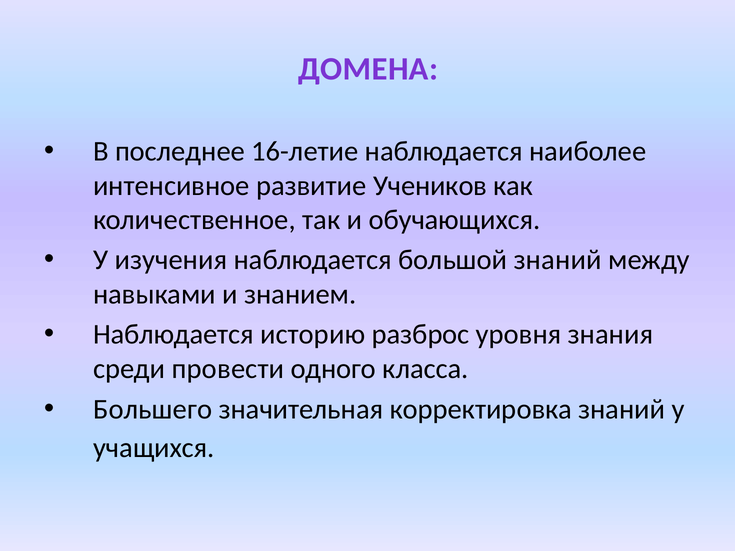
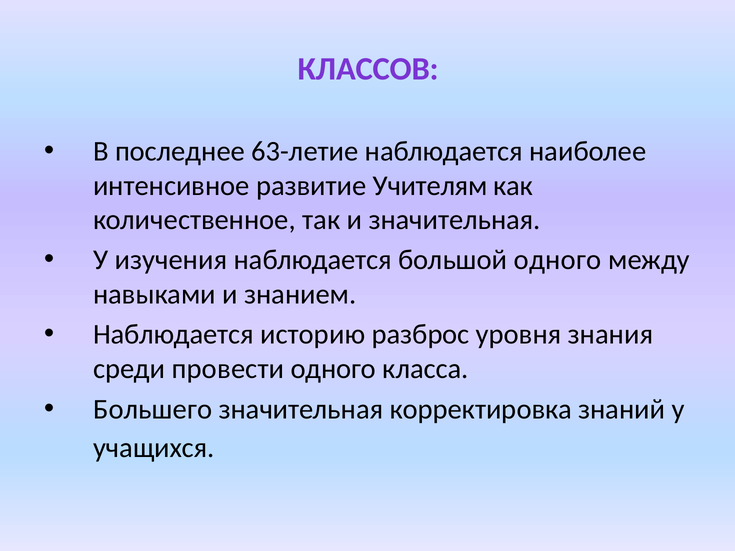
ДОМЕНА: ДОМЕНА -> КЛАССОВ (368, 69)
16-летие: 16-летие -> 63-летие (305, 151)
Учеников: Учеников -> Учителям (430, 186)
и обучающихся: обучающихся -> значительная (455, 220)
большой знаний: знаний -> одного (558, 260)
